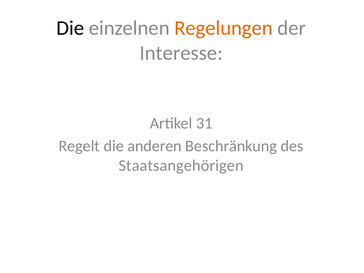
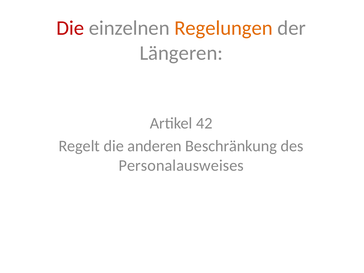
Die colour: black -> red (70, 28)
Interesse: Interesse -> Längeren (181, 53)
31: 31 -> 42 (204, 123)
Staatsangehörigen: Staatsangehörigen -> Personalausweises (181, 165)
